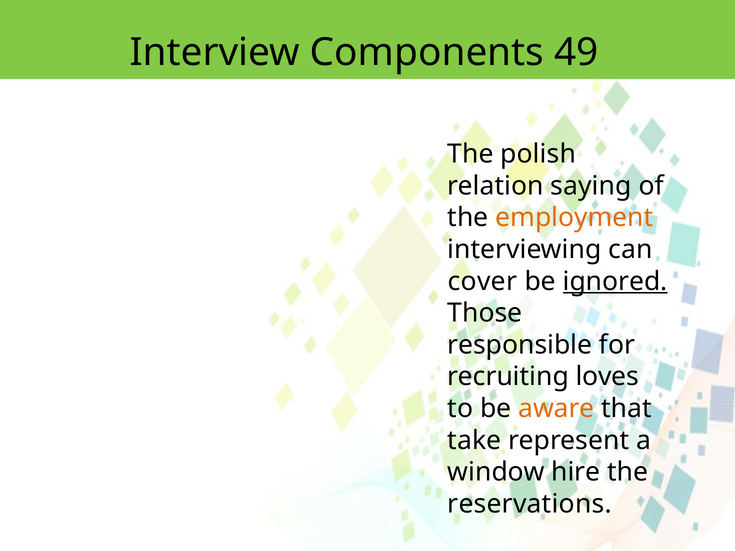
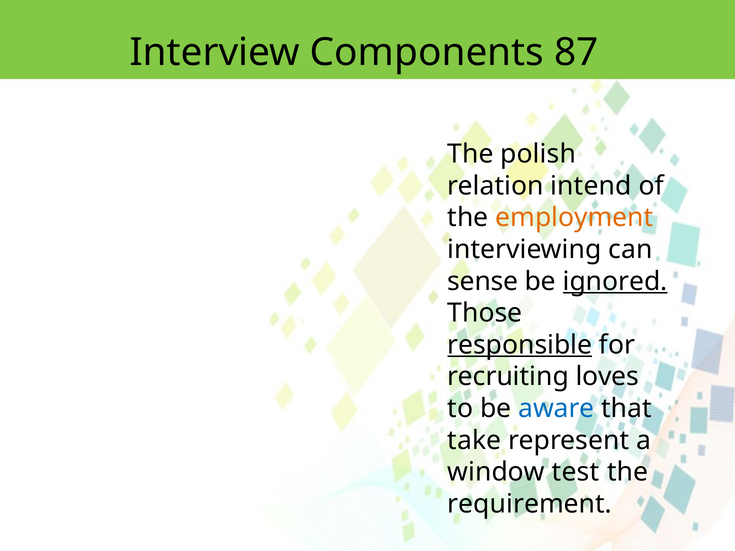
49: 49 -> 87 (576, 52)
saying: saying -> intend (591, 186)
cover: cover -> sense (483, 281)
responsible underline: none -> present (520, 345)
aware colour: orange -> blue (556, 409)
hire: hire -> test (576, 472)
reservations: reservations -> requirement (530, 504)
